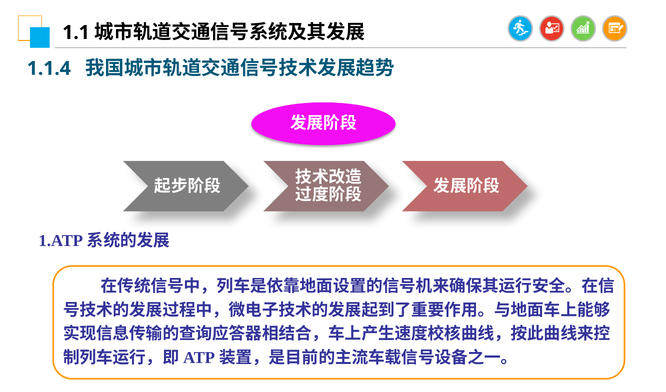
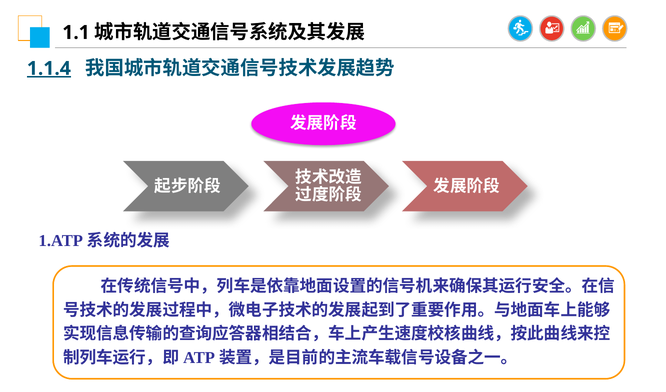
1.1.4 underline: none -> present (49, 68)
